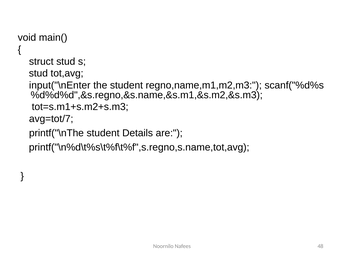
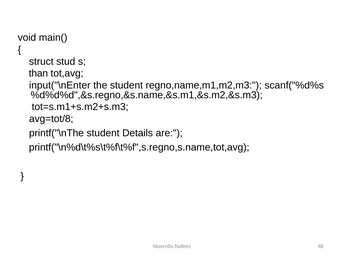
stud: stud -> than (38, 73)
avg=tot/7: avg=tot/7 -> avg=tot/8 (51, 119)
